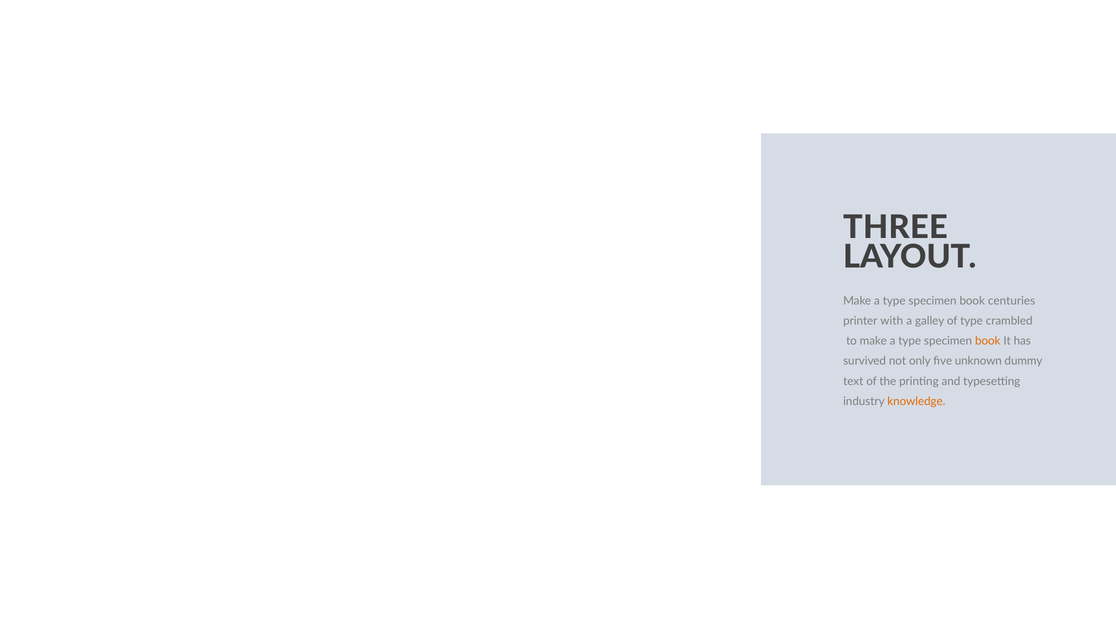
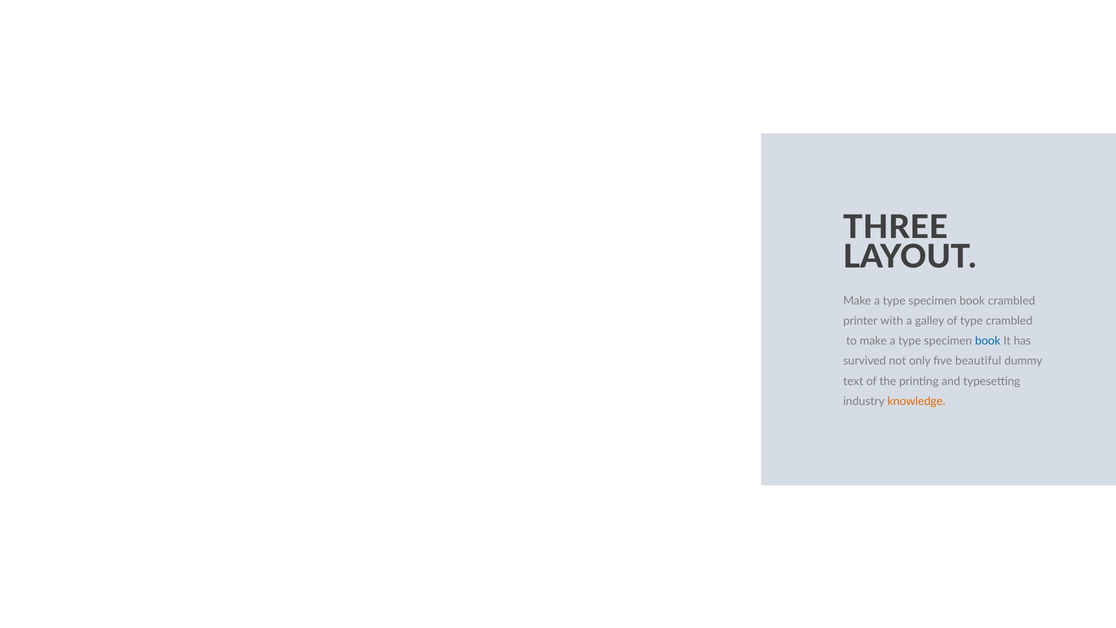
book centuries: centuries -> crambled (1012, 301)
book colour: orange -> blue (988, 341)
unknown: unknown -> beautiful (978, 361)
